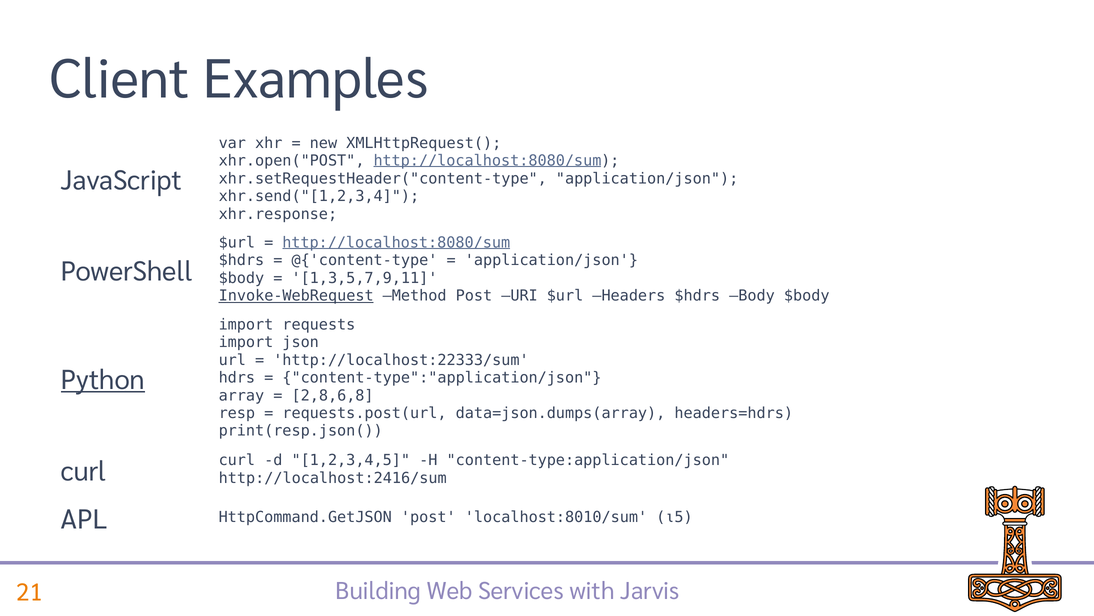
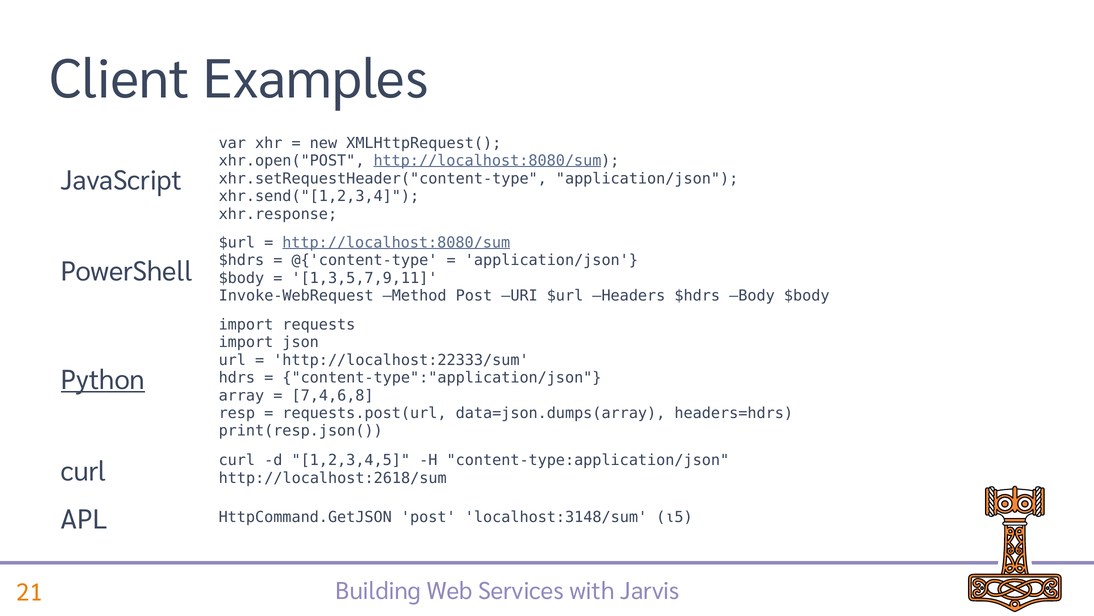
Invoke-WebRequest underline: present -> none (296, 296)
2,8,6,8: 2,8,6,8 -> 7,4,6,8 (333, 395)
http://localhost:2416/sum: http://localhost:2416/sum -> http://localhost:2618/sum (333, 478)
localhost:8010/sum: localhost:8010/sum -> localhost:3148/sum (556, 517)
